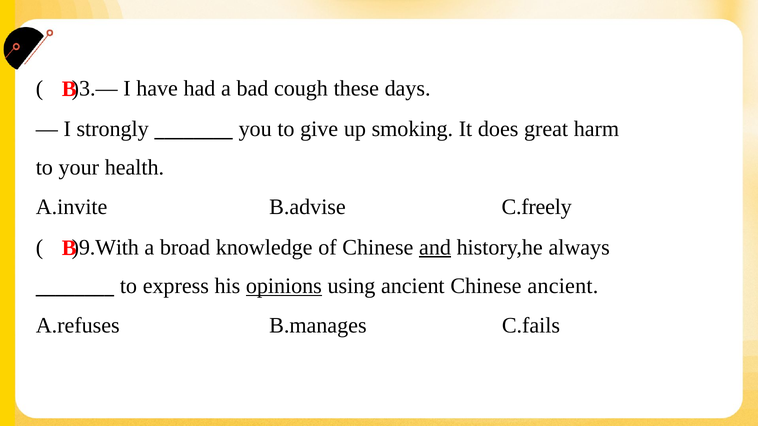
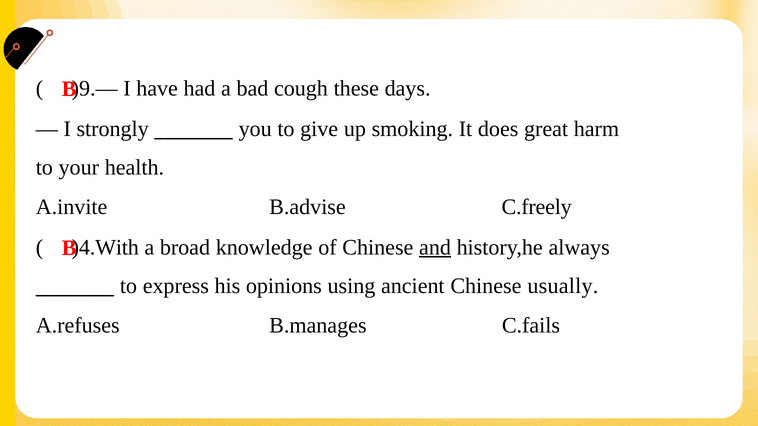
)3.—: )3.— -> )9.— (95, 89)
)9.With: )9.With -> )4.With (105, 248)
opinions underline: present -> none (284, 286)
Chinese ancient: ancient -> usually (563, 286)
